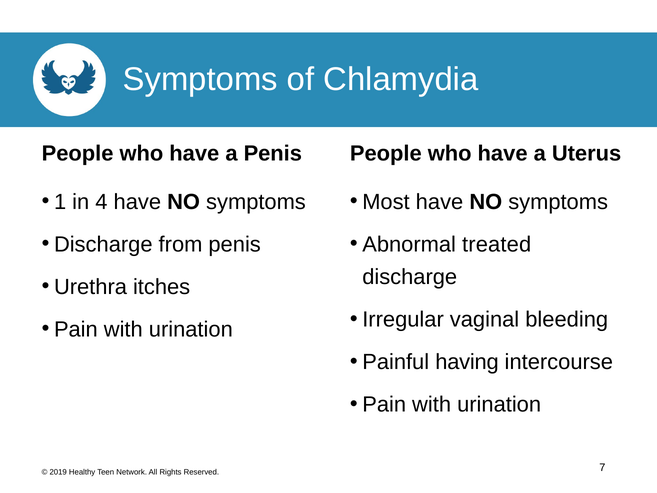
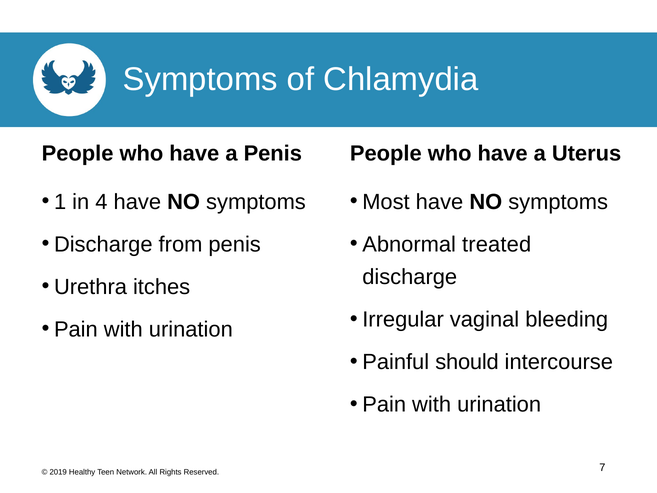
having: having -> should (467, 362)
